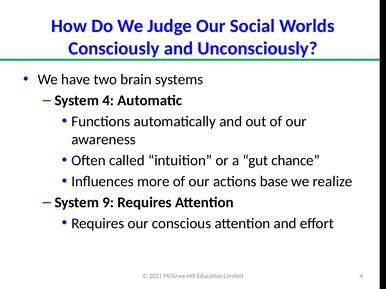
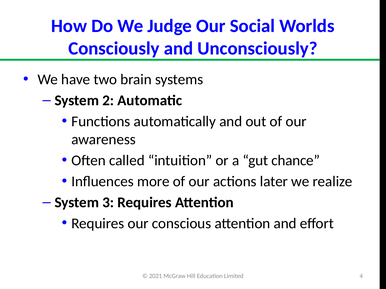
System 4: 4 -> 2 (108, 101)
base: base -> later (274, 182)
9: 9 -> 3 (108, 203)
